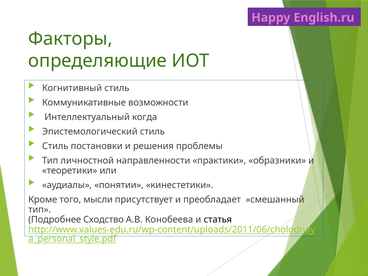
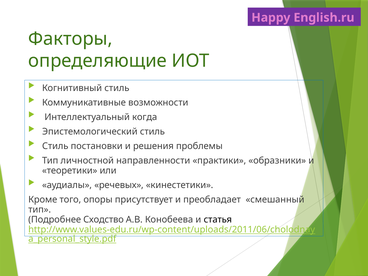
понятии: понятии -> речевых (119, 185)
мысли: мысли -> опоры (98, 200)
